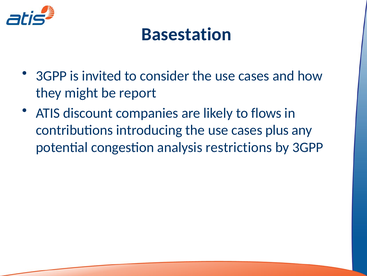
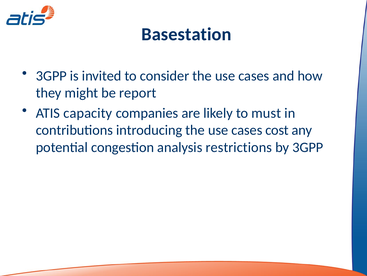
discount: discount -> capacity (88, 113)
flows: flows -> must (266, 113)
plus: plus -> cost (277, 130)
